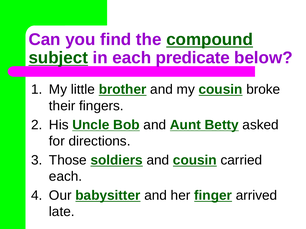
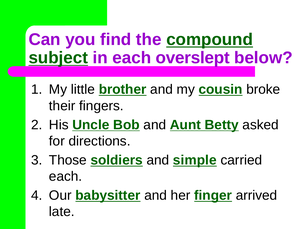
predicate: predicate -> overslept (193, 58)
and cousin: cousin -> simple (195, 160)
